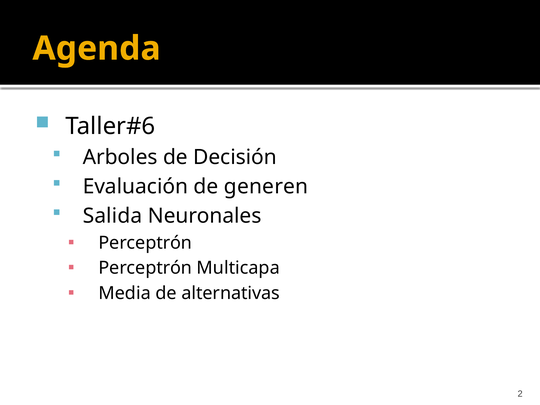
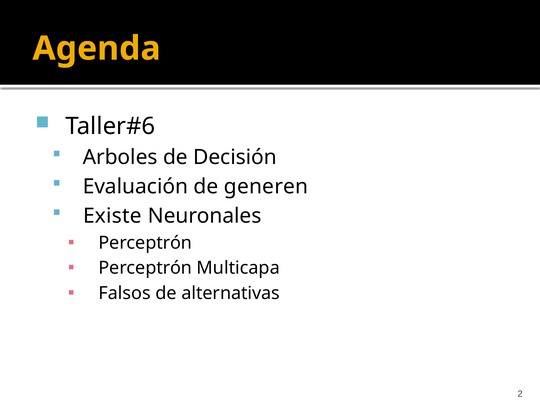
Salida: Salida -> Existe (112, 216)
Media: Media -> Falsos (125, 293)
